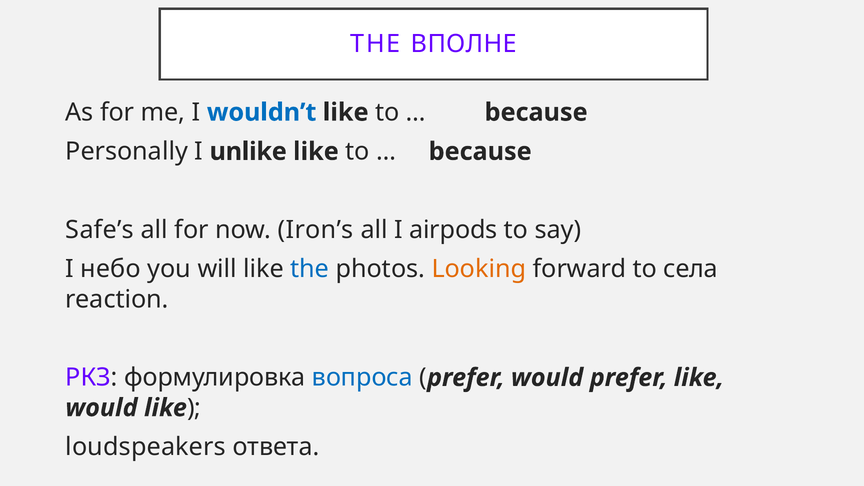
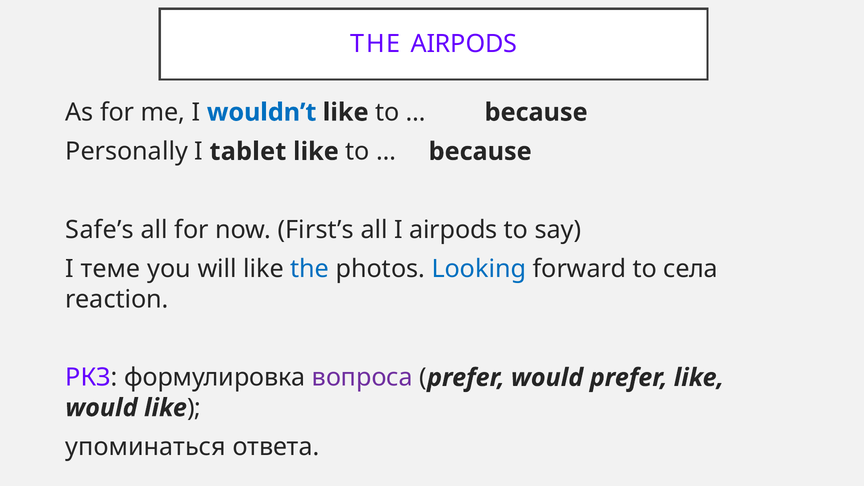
THE ВПОЛНЕ: ВПОЛНЕ -> AIRPODS (464, 44)
unlike: unlike -> tablet (248, 152)
Iron’s: Iron’s -> First’s (316, 230)
небо: небо -> теме (110, 269)
Looking colour: orange -> blue (479, 269)
вопроса colour: blue -> purple (362, 378)
loudspeakers: loudspeakers -> упоминаться (146, 447)
